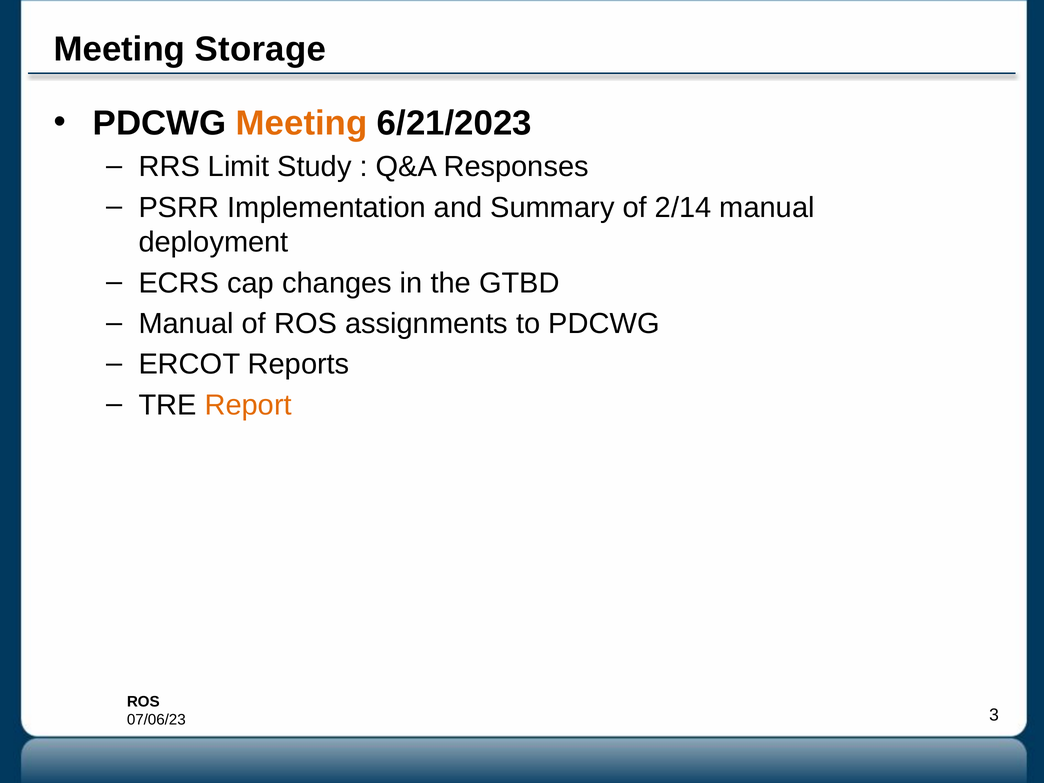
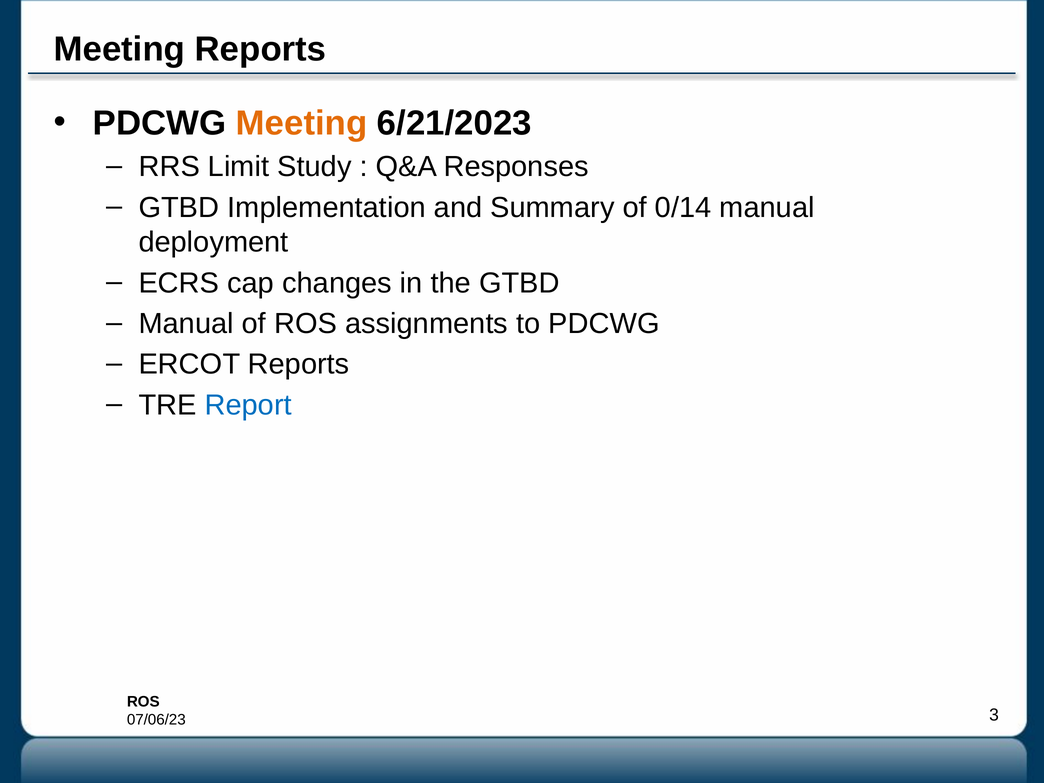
Meeting Storage: Storage -> Reports (261, 49)
PSRR: PSRR -> GTBD (179, 208)
2/14: 2/14 -> 0/14 (683, 208)
Report colour: orange -> blue (248, 405)
